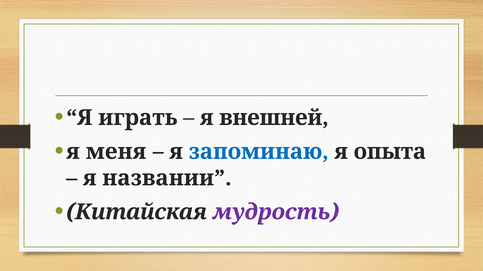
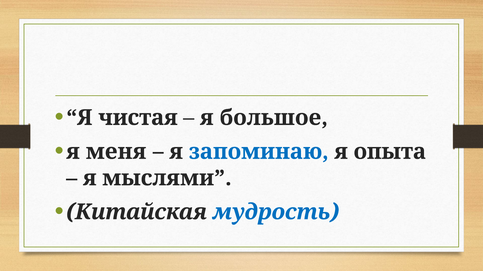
играть: играть -> чистая (138, 118)
внешней: внешней -> большое (274, 118)
названии: названии -> мыслями (167, 178)
мудрость colour: purple -> blue (276, 212)
